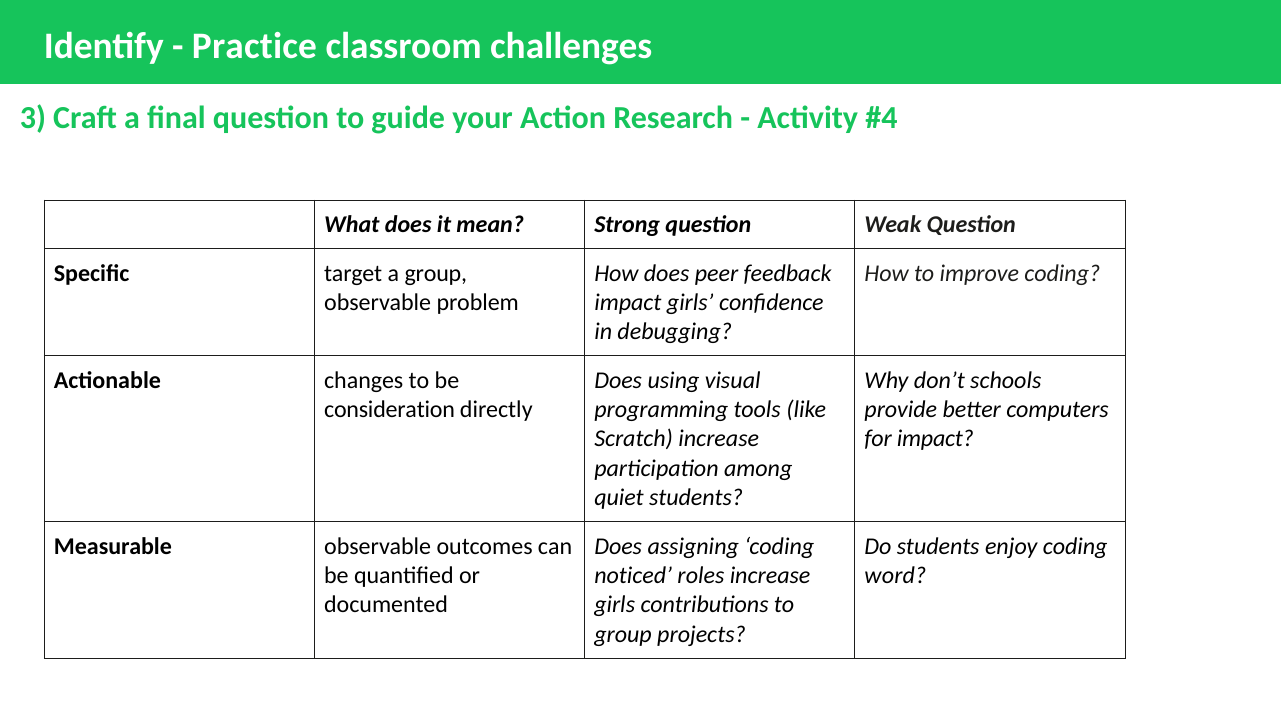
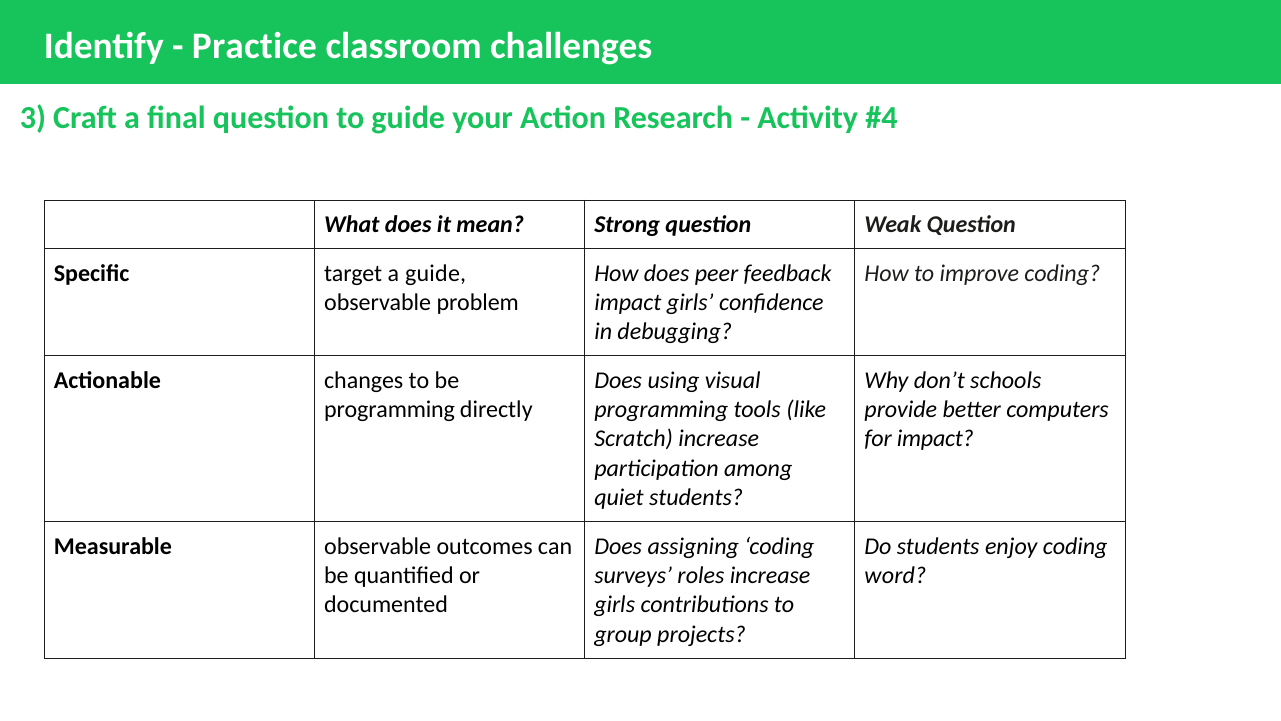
a group: group -> guide (436, 273)
consideration: consideration -> programming (389, 409)
noticed: noticed -> surveys (633, 575)
